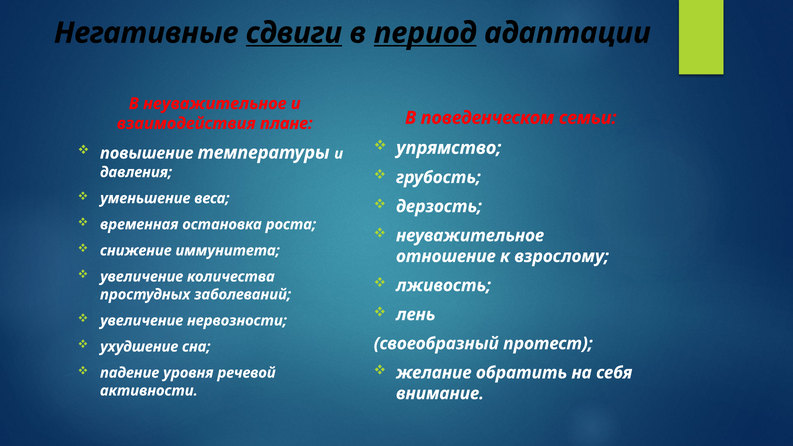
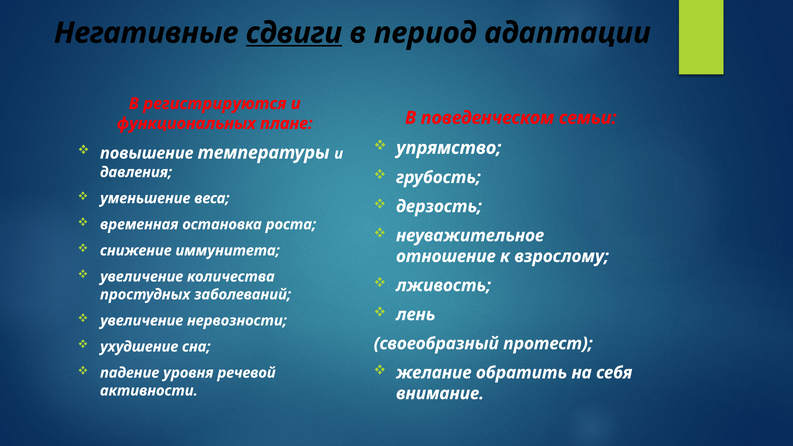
период underline: present -> none (425, 33)
В неуважительное: неуважительное -> регистрируются (215, 104)
взаимодействия: взаимодействия -> функциональных (186, 123)
